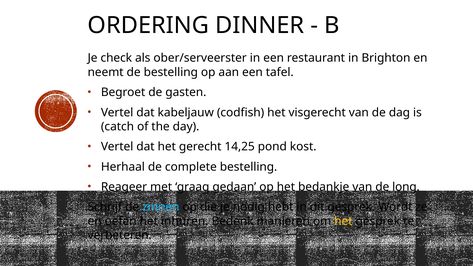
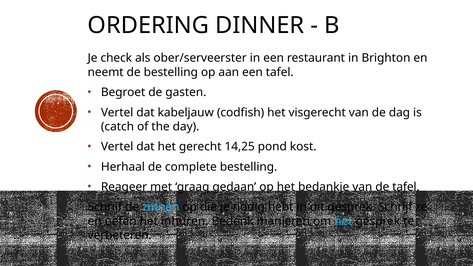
de long: long -> tafel (406, 187)
gesprek Wordt: Wordt -> Schrijf (395, 207)
het colour: yellow -> light blue (343, 221)
